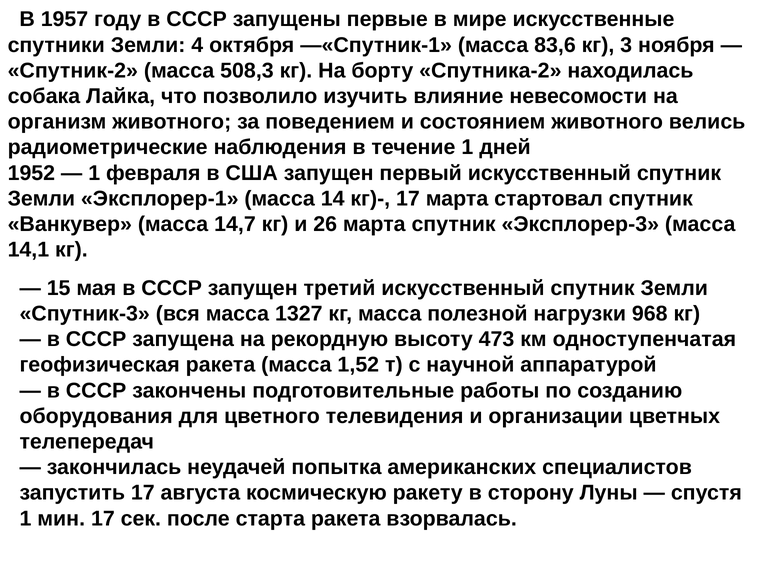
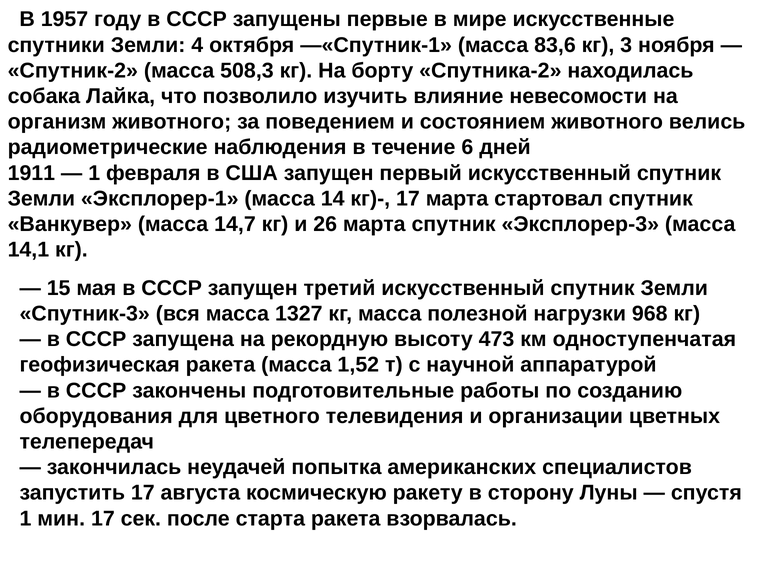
течение 1: 1 -> 6 (467, 147)
1952: 1952 -> 1911 (31, 173)
